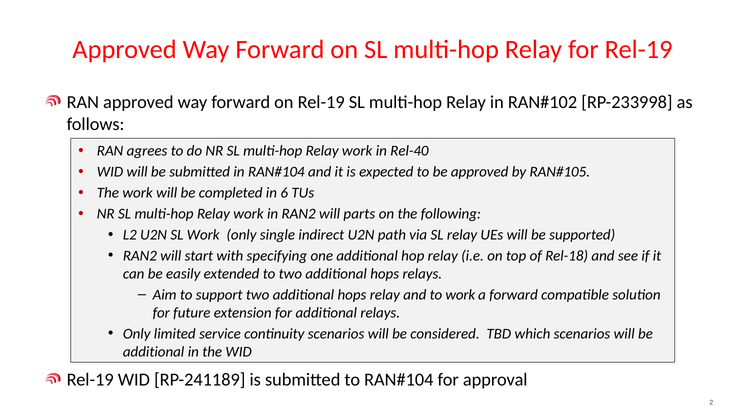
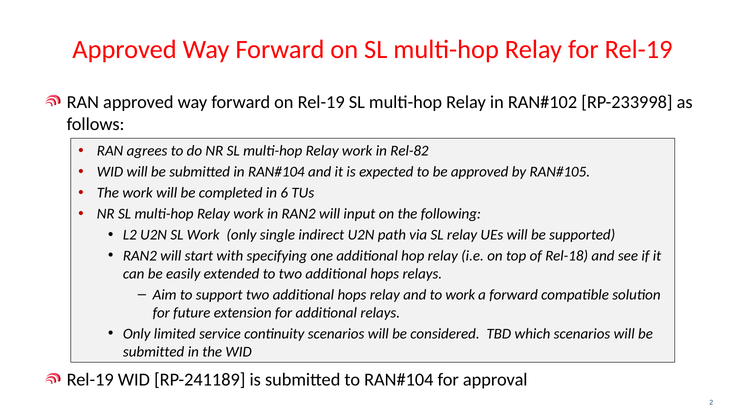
Rel-40: Rel-40 -> Rel-82 (409, 151)
parts: parts -> input (359, 214)
additional: additional -> submitted (154, 352)
